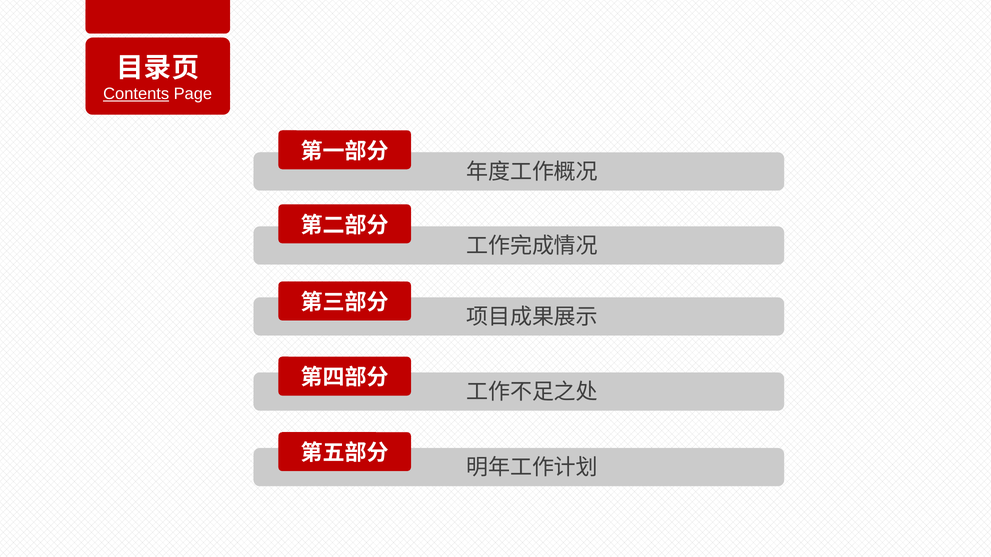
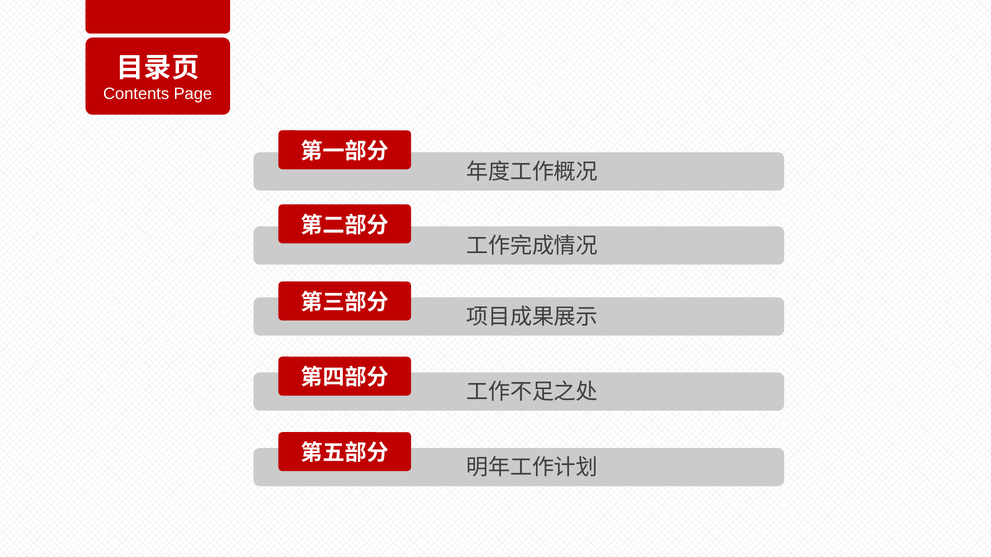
Contents underline: present -> none (136, 94)
